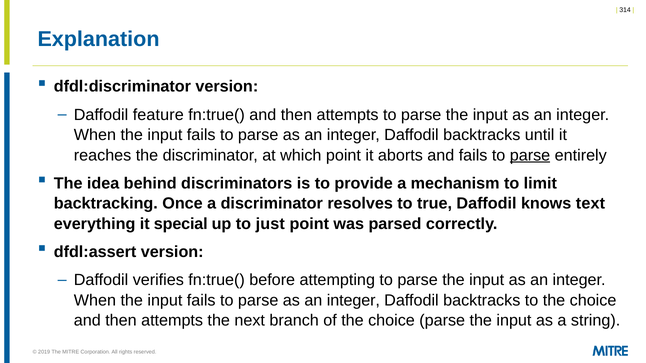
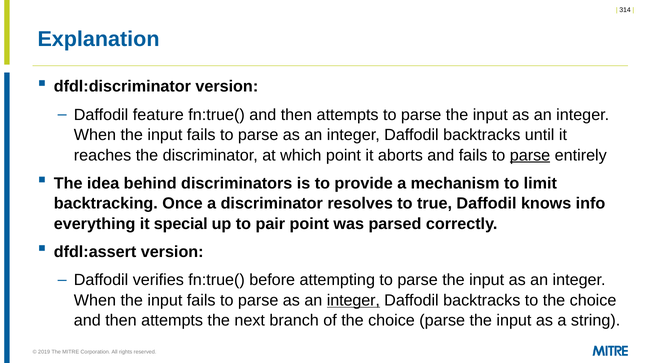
text: text -> info (591, 204)
just: just -> pair (270, 224)
integer underline: none -> present (353, 301)
